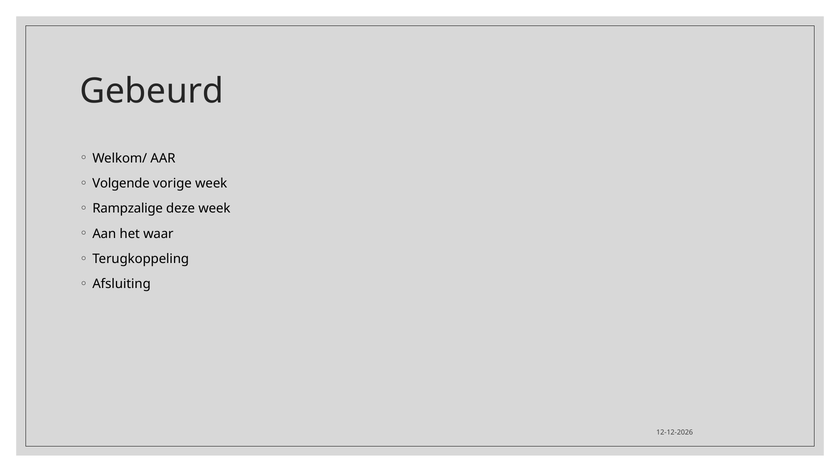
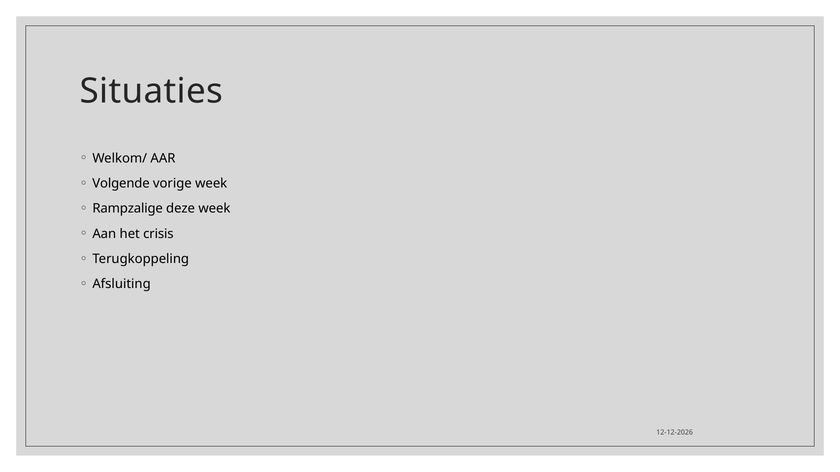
Gebeurd: Gebeurd -> Situaties (151, 91)
waar: waar -> crisis (158, 234)
